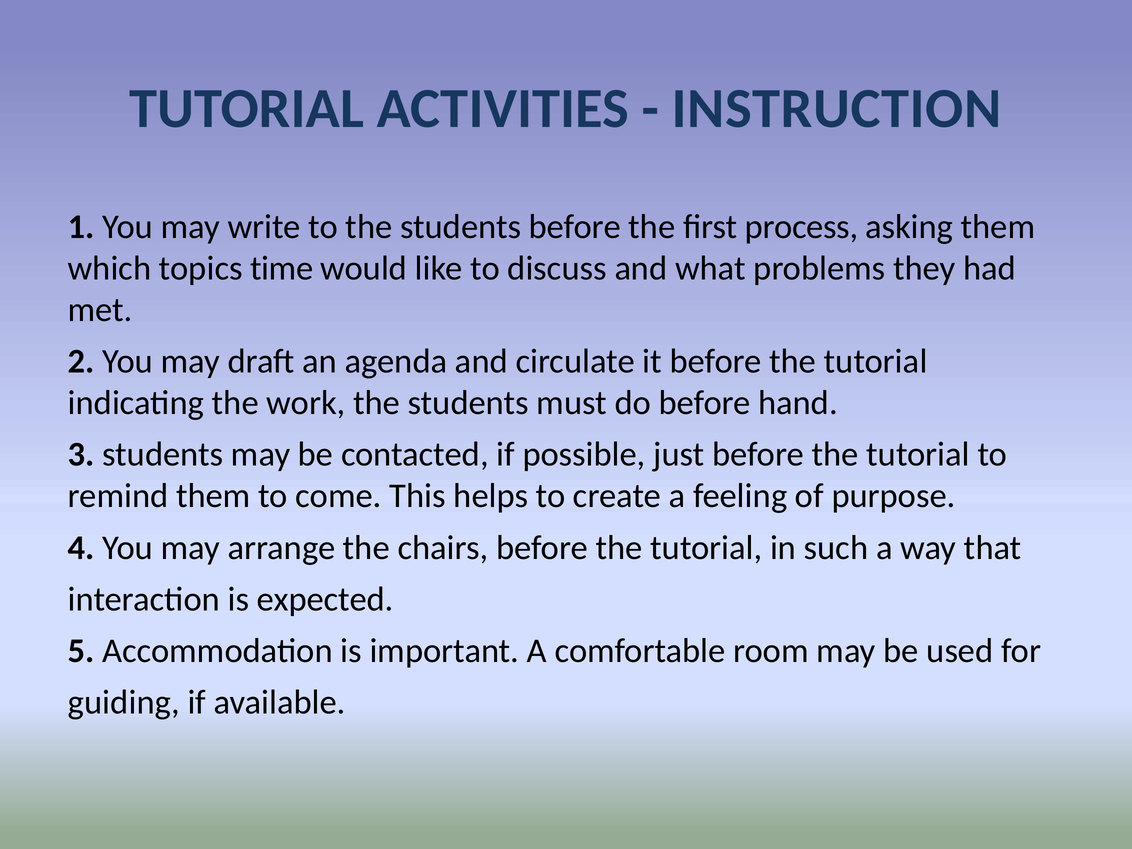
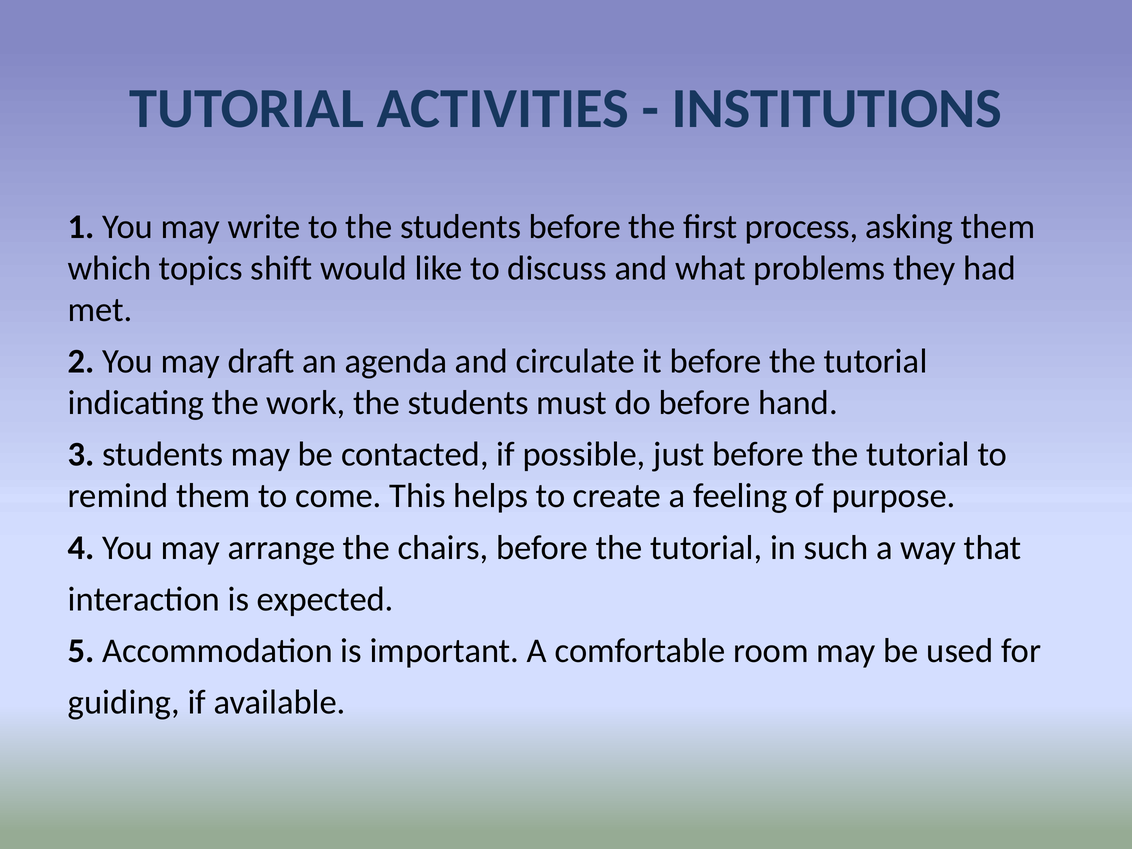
INSTRUCTION: INSTRUCTION -> INSTITUTIONS (837, 109)
time: time -> shift (281, 268)
